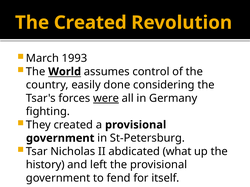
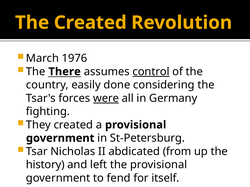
1993: 1993 -> 1976 (74, 58)
World: World -> There (65, 72)
control underline: none -> present (151, 72)
what: what -> from (177, 152)
